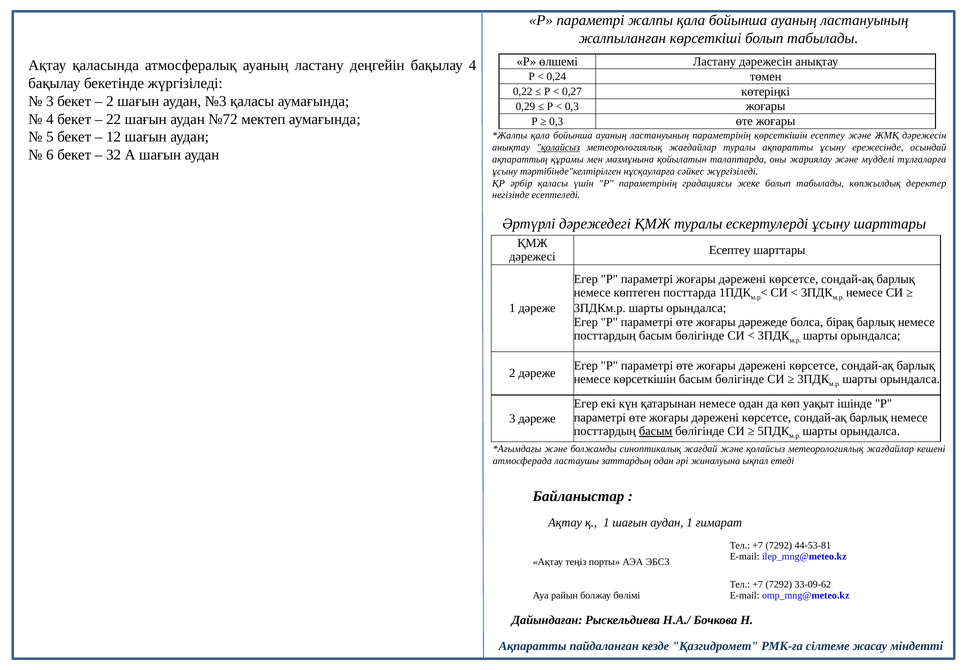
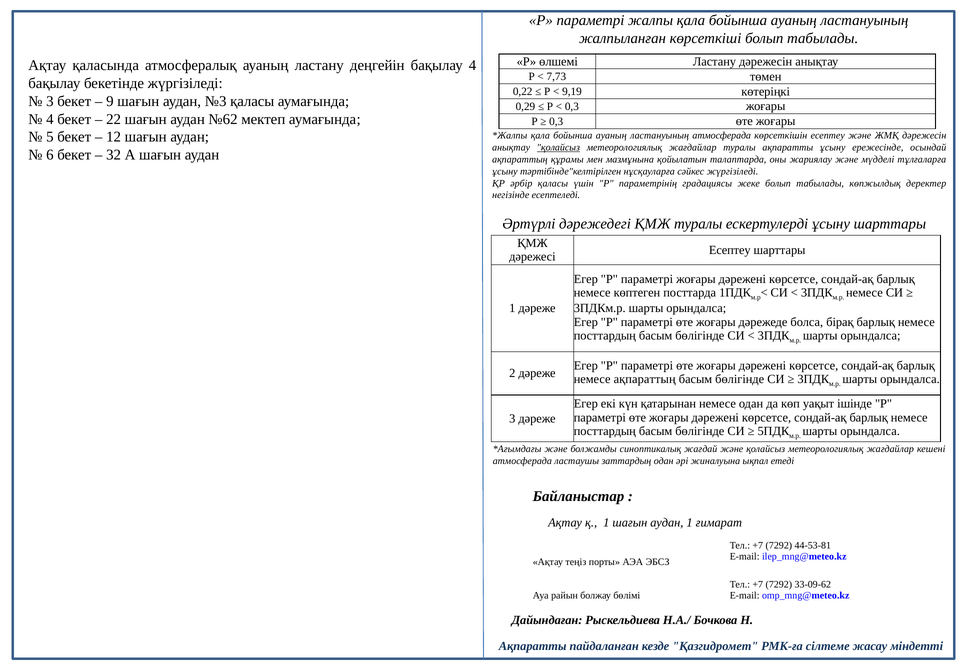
0,24: 0,24 -> 7,73 (556, 76)
0,27: 0,27 -> 9,19 (572, 91)
2: 2 -> 9 (110, 101)
№72: №72 -> №62 (223, 119)
ластануының параметрінің: параметрінің -> атмосферада (722, 136)
немесе көрсеткішін: көрсеткішін -> ақпараттың (645, 379)
басым underline: present -> none (656, 431)
